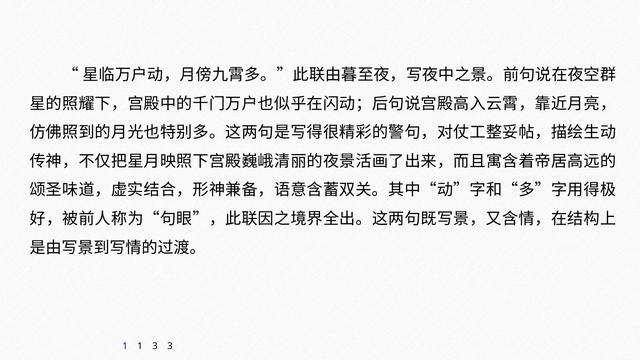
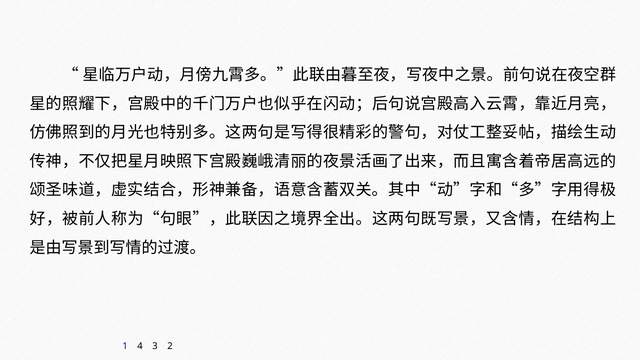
1 1: 1 -> 4 (140, 346)
3 3: 3 -> 2 (170, 346)
